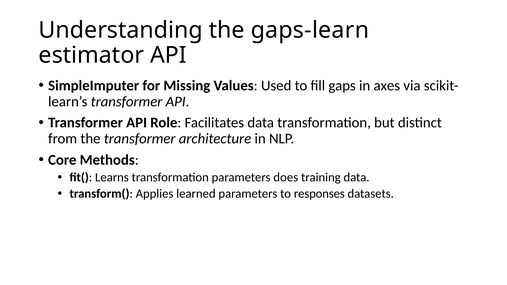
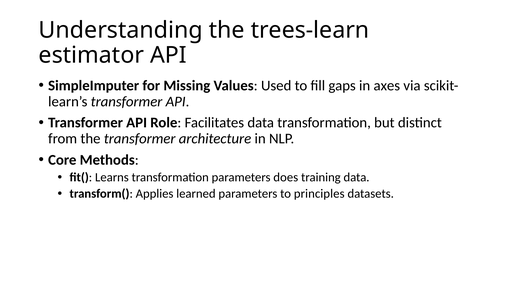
gaps-learn: gaps-learn -> trees-learn (310, 30)
responses: responses -> principles (319, 194)
